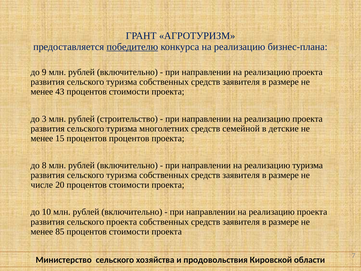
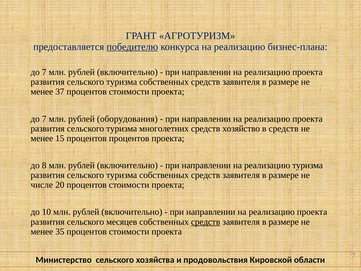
9: 9 -> 7 (44, 72)
43: 43 -> 37 (60, 92)
3: 3 -> 7 (44, 119)
строительство: строительство -> оборудования (127, 119)
семейной: семейной -> хозяйство (241, 128)
в детские: детские -> средств (284, 128)
сельского проекта: проекта -> месяцев (122, 222)
средств underline: none -> present (206, 222)
85: 85 -> 35 (60, 231)
